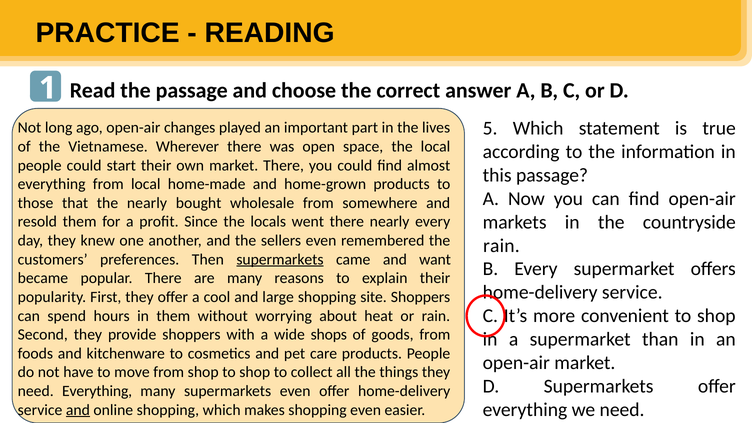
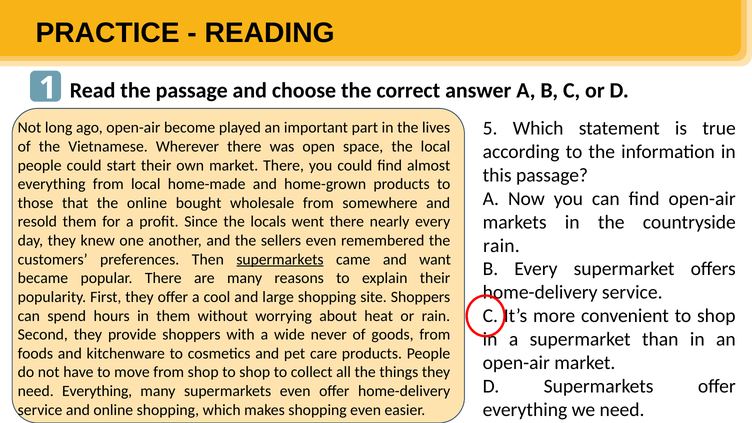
changes: changes -> become (190, 128)
the nearly: nearly -> online (147, 203)
shops: shops -> never (329, 335)
and underline: present -> none (78, 410)
